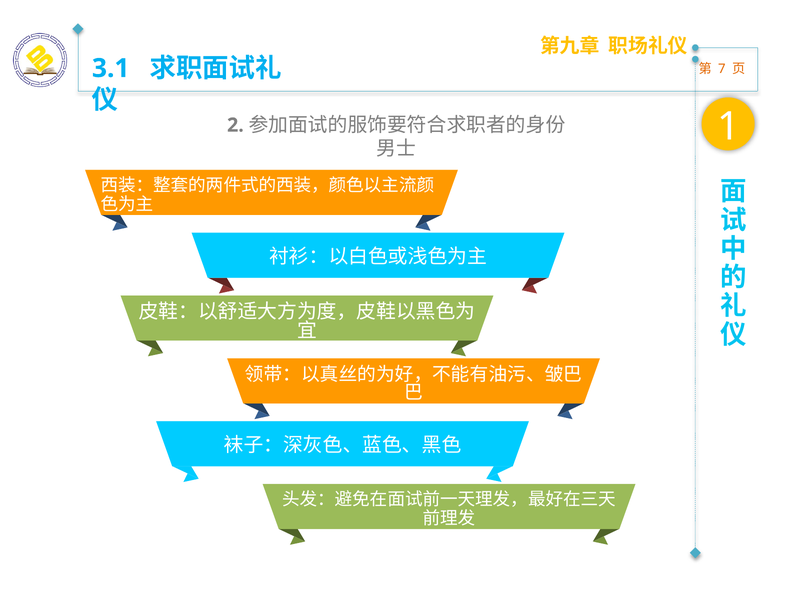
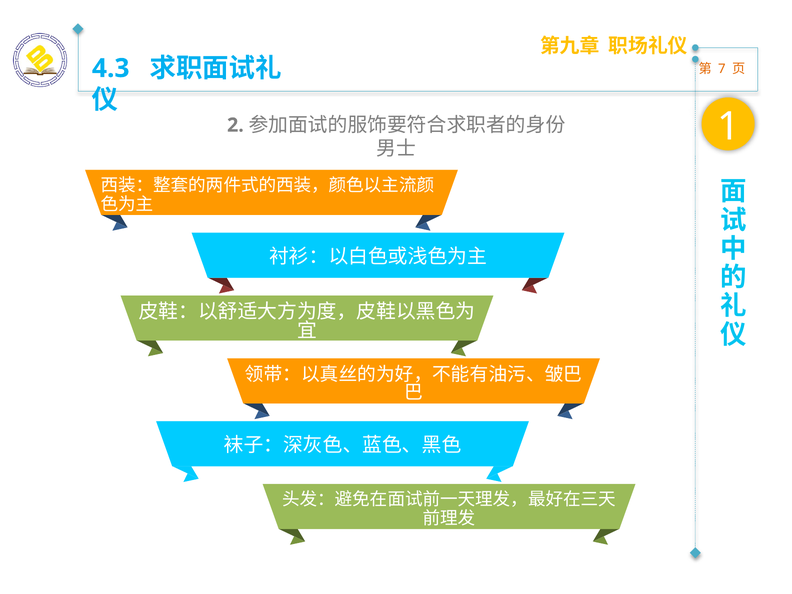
3.1: 3.1 -> 4.3 (111, 68)
